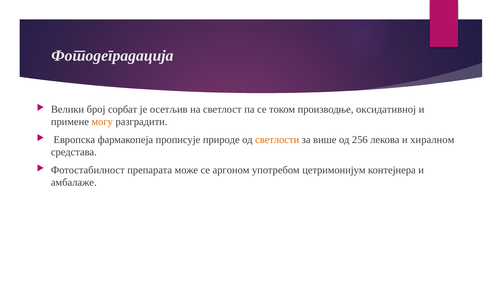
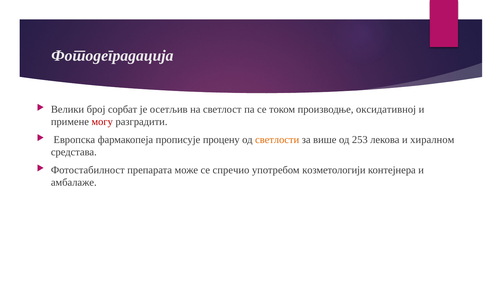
могу colour: orange -> red (102, 122)
природе: природе -> процену (221, 140)
256: 256 -> 253 (360, 140)
аргоном: аргоном -> спречио (231, 170)
цетримонијум: цетримонијум -> козметологији (334, 170)
